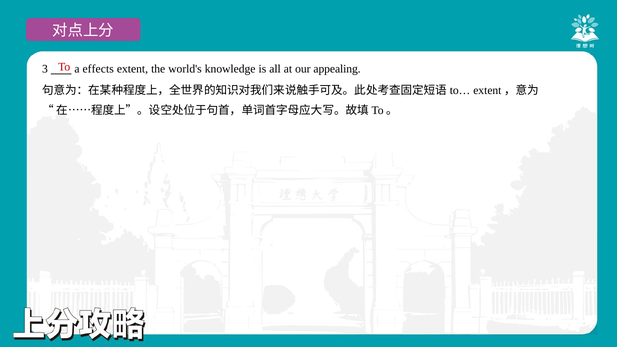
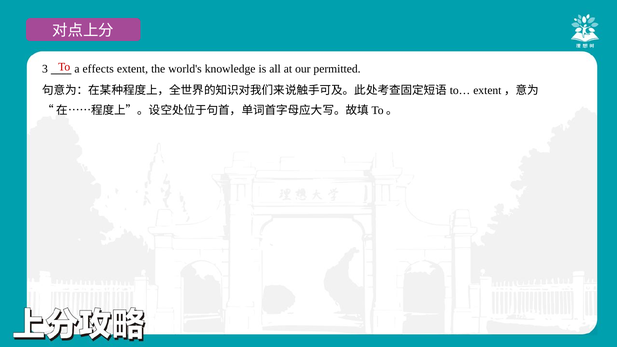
appealing: appealing -> permitted (337, 69)
